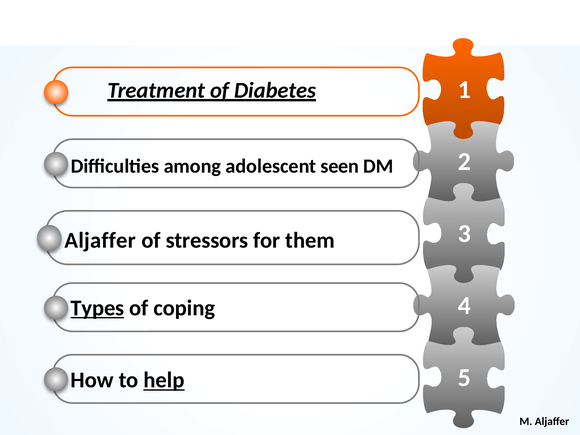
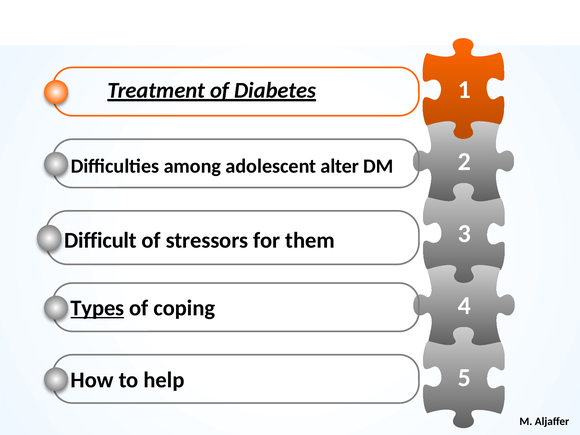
seen: seen -> alter (340, 166)
Aljaffer: Aljaffer -> Difficult (100, 240)
help underline: present -> none (164, 380)
